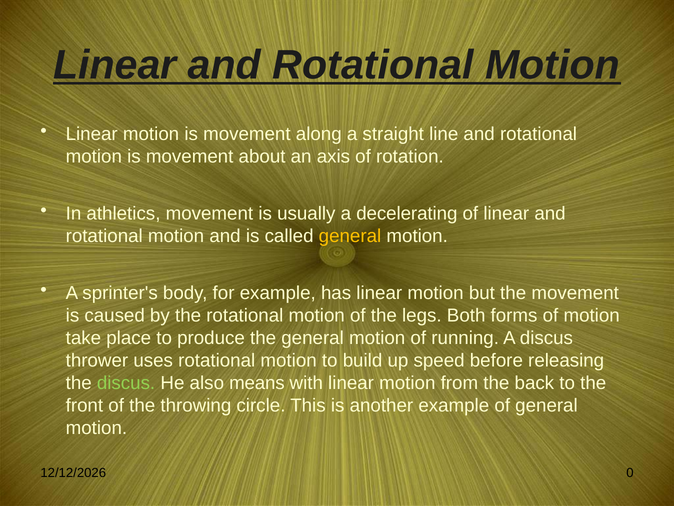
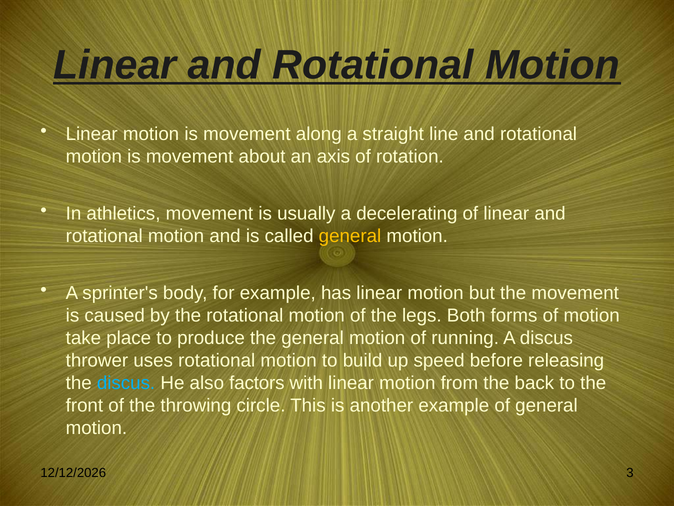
discus colour: light green -> light blue (126, 383)
means: means -> factors (257, 383)
0: 0 -> 3 (630, 472)
